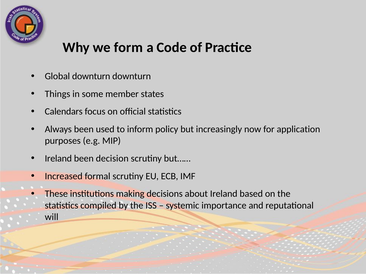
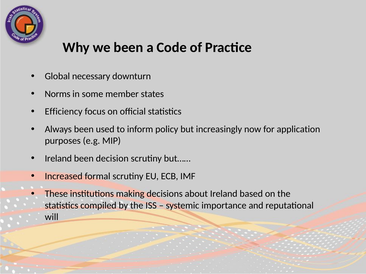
we form: form -> been (128, 47)
Global downturn: downturn -> necessary (91, 76)
Things: Things -> Norms (58, 94)
Calendars: Calendars -> Efficiency (64, 112)
